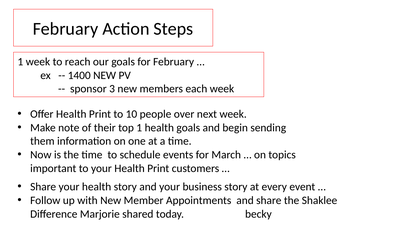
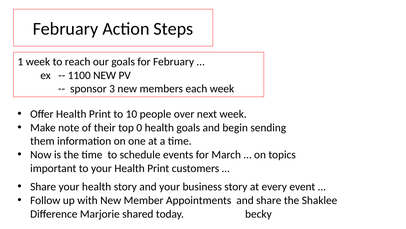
1400: 1400 -> 1100 (79, 75)
top 1: 1 -> 0 (139, 127)
